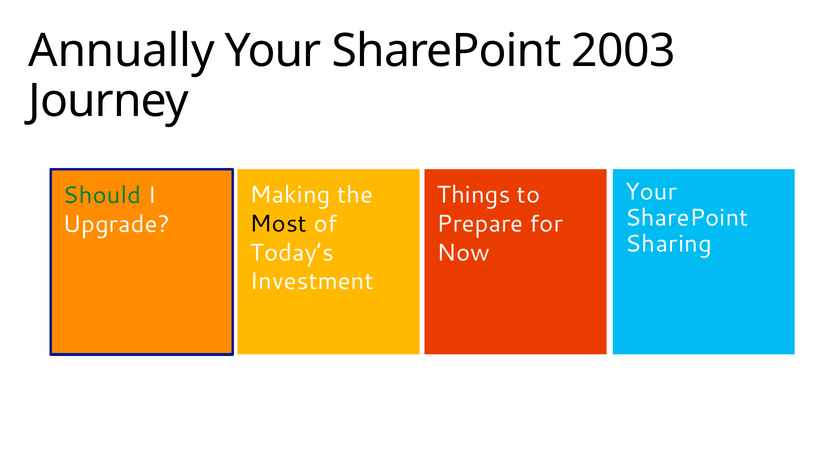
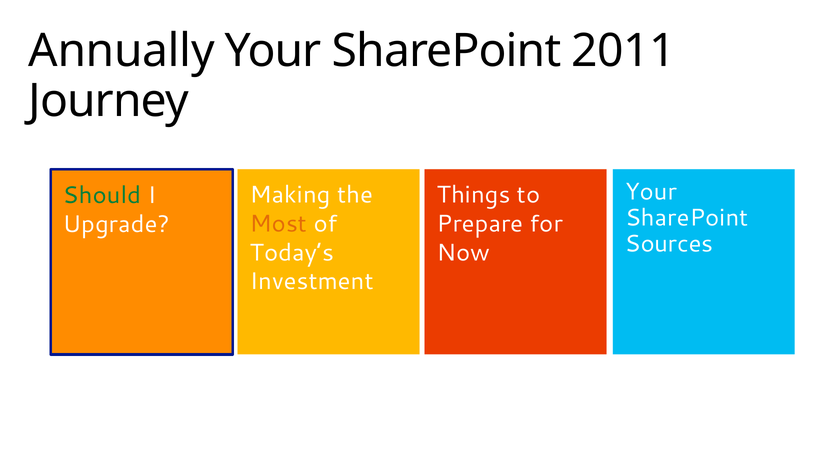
2003: 2003 -> 2011 (623, 51)
Most colour: black -> orange (278, 224)
Sharing: Sharing -> Sources (669, 244)
